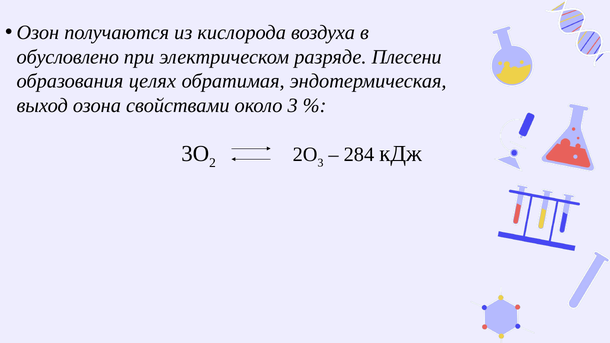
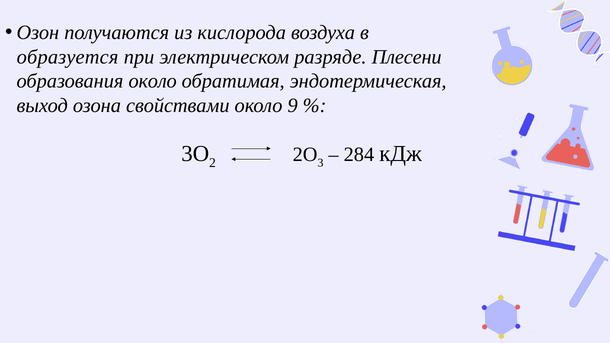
обусловлено: обусловлено -> образуется (68, 57)
образования целях: целях -> около (153, 81)
около 3: 3 -> 9 (293, 106)
